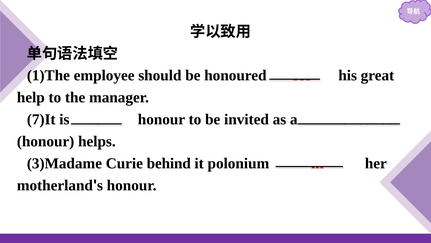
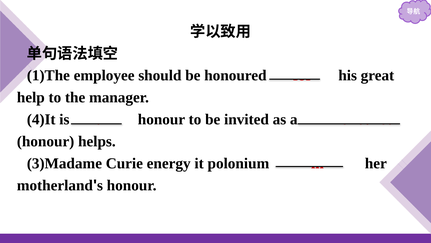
7)It: 7)It -> 4)It (41, 119)
behind: behind -> energy (169, 163)
